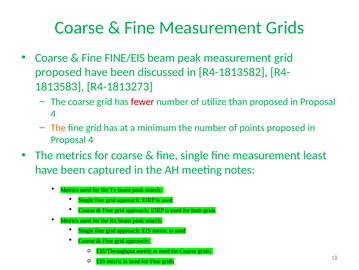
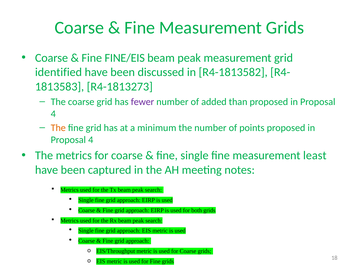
proposed: proposed -> identified (58, 72)
fewer colour: red -> purple (142, 101)
utilize: utilize -> added (214, 101)
